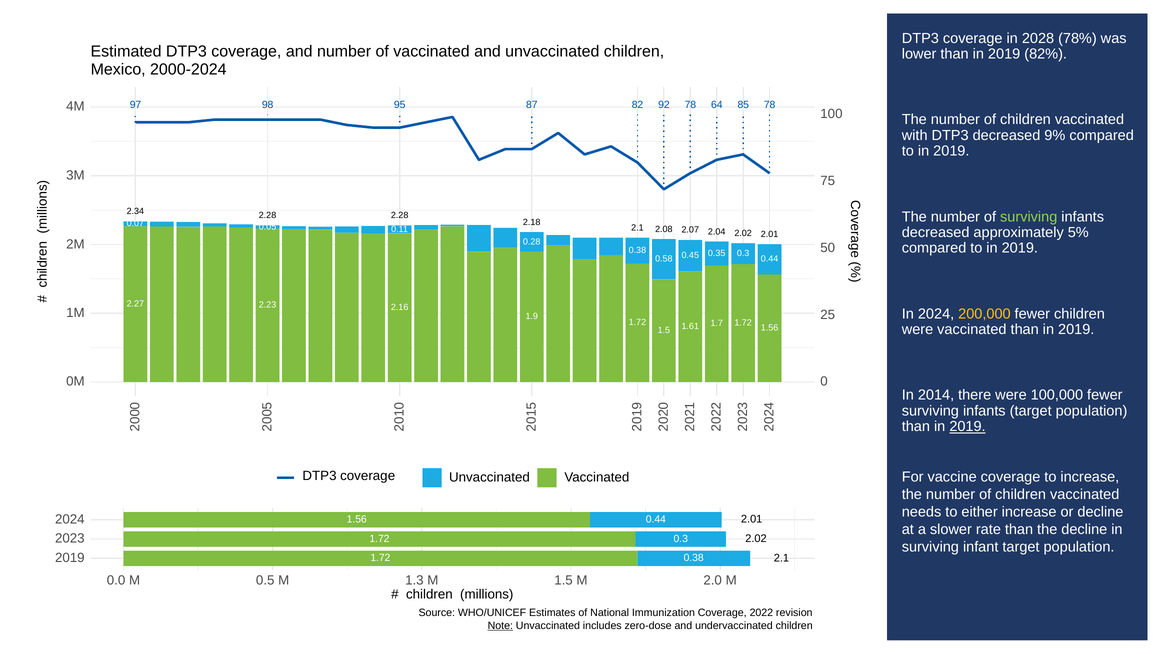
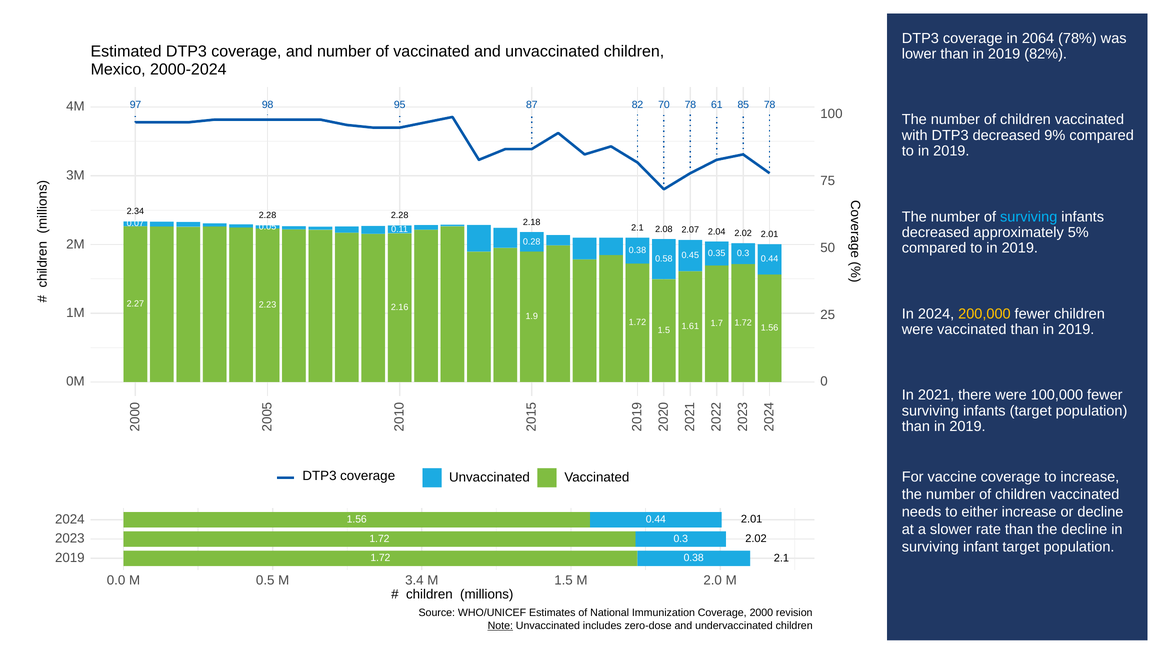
2028: 2028 -> 2064 (1038, 38)
92: 92 -> 70 (664, 105)
64: 64 -> 61 (717, 105)
surviving colour: light green -> light blue (1029, 217)
2014: 2014 -> 2021 (936, 395)
2019 underline: present -> none (968, 426)
1.3: 1.3 -> 3.4 (414, 580)
2022: 2022 -> 2000 (761, 613)
